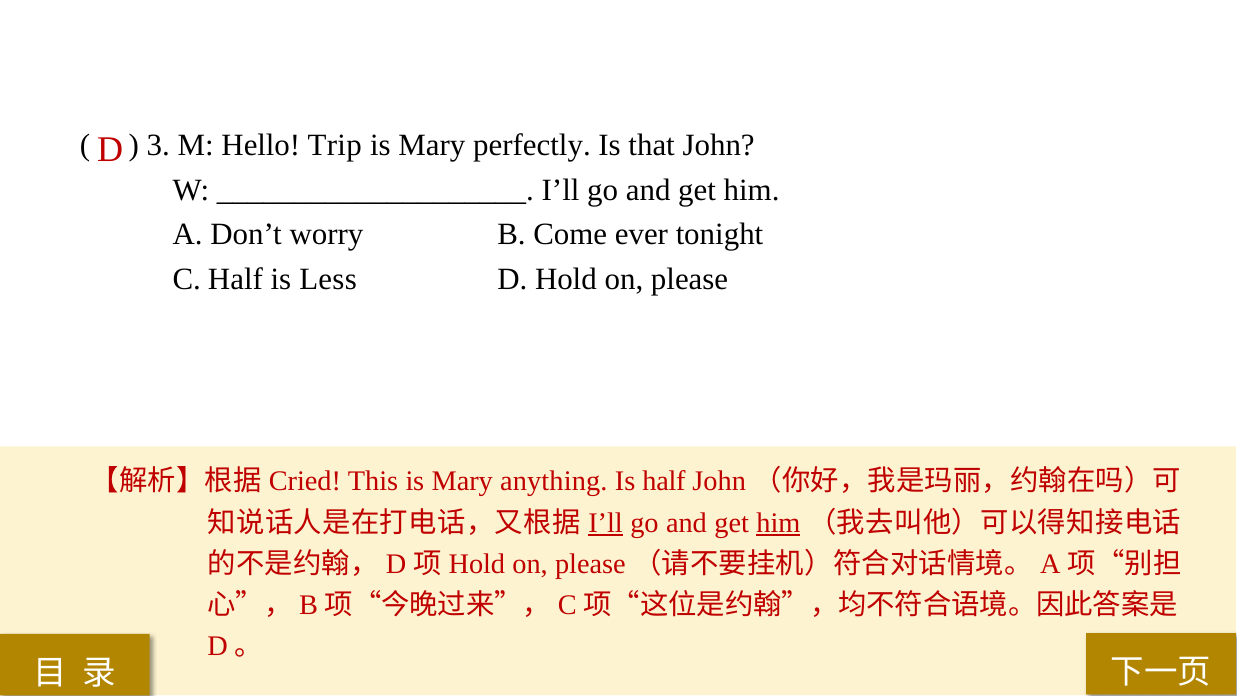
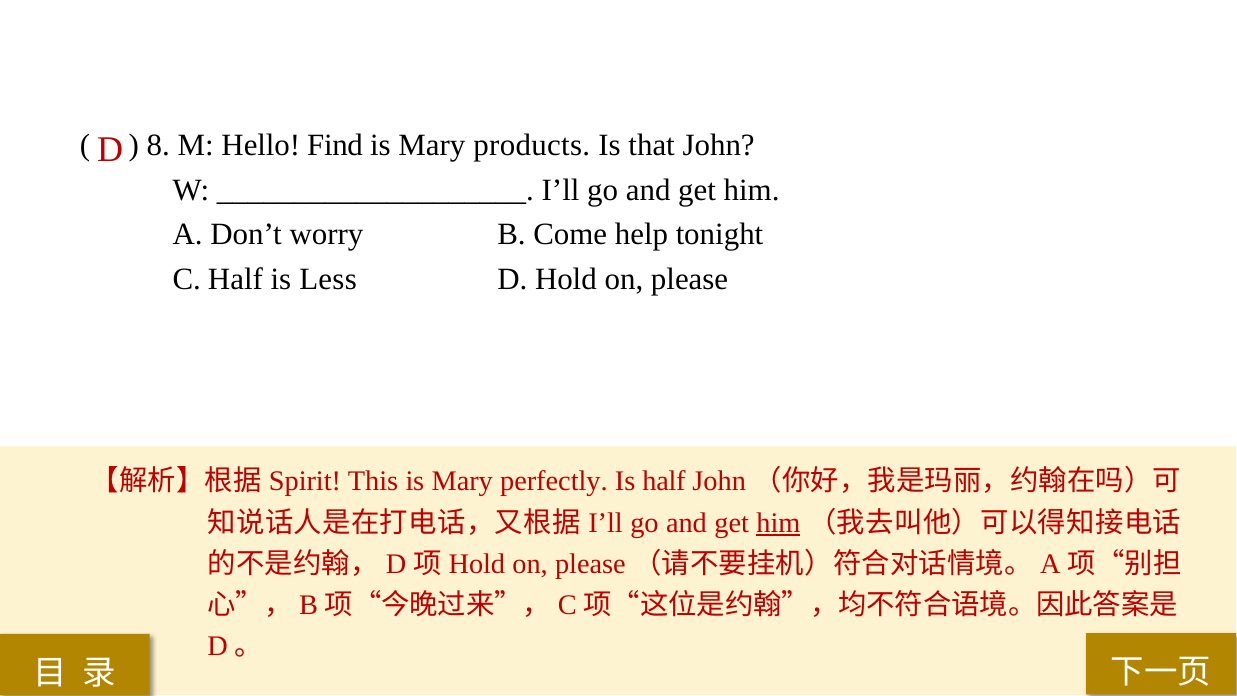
3: 3 -> 8 (158, 145)
Trip: Trip -> Find (335, 145)
perfectly: perfectly -> products (532, 145)
ever: ever -> help (641, 234)
Cried: Cried -> Spirit (305, 481)
anything: anything -> perfectly (554, 481)
I’ll underline: present -> none (606, 523)
